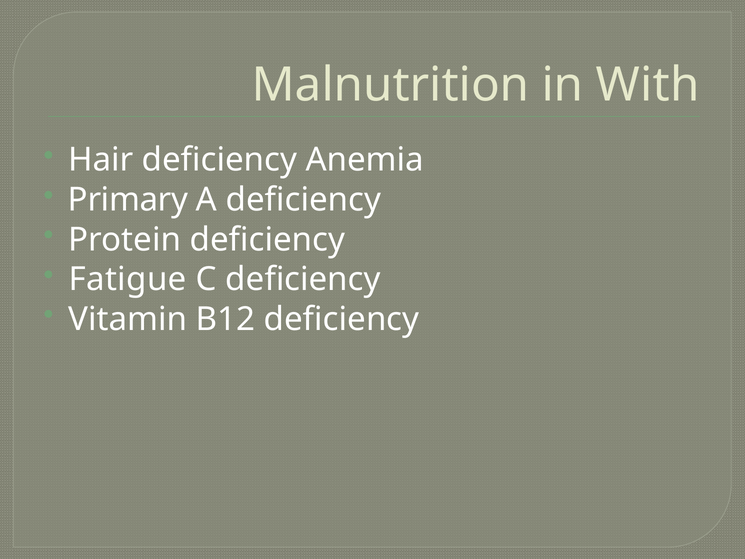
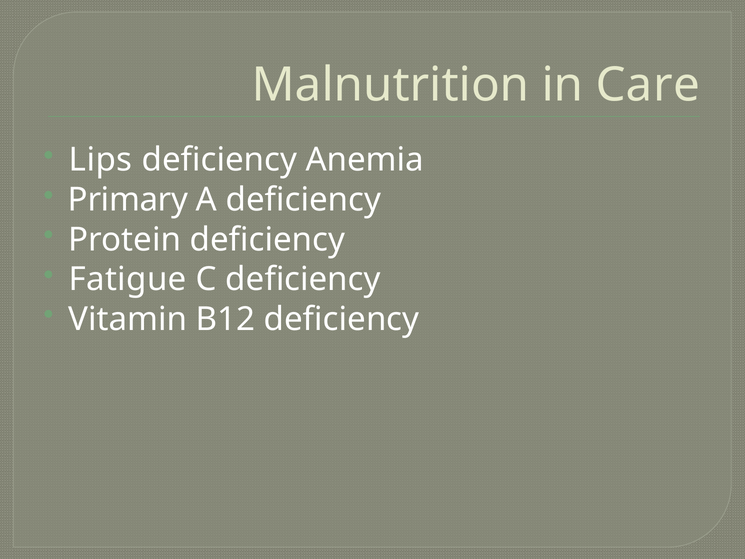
With: With -> Care (648, 85)
Hair: Hair -> Lips (101, 160)
